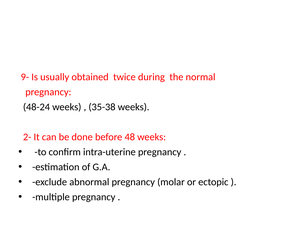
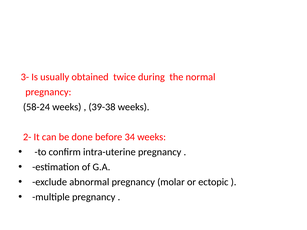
9-: 9- -> 3- (25, 77)
48-24: 48-24 -> 58-24 (36, 107)
35-38: 35-38 -> 39-38 (102, 107)
48: 48 -> 34 (130, 137)
